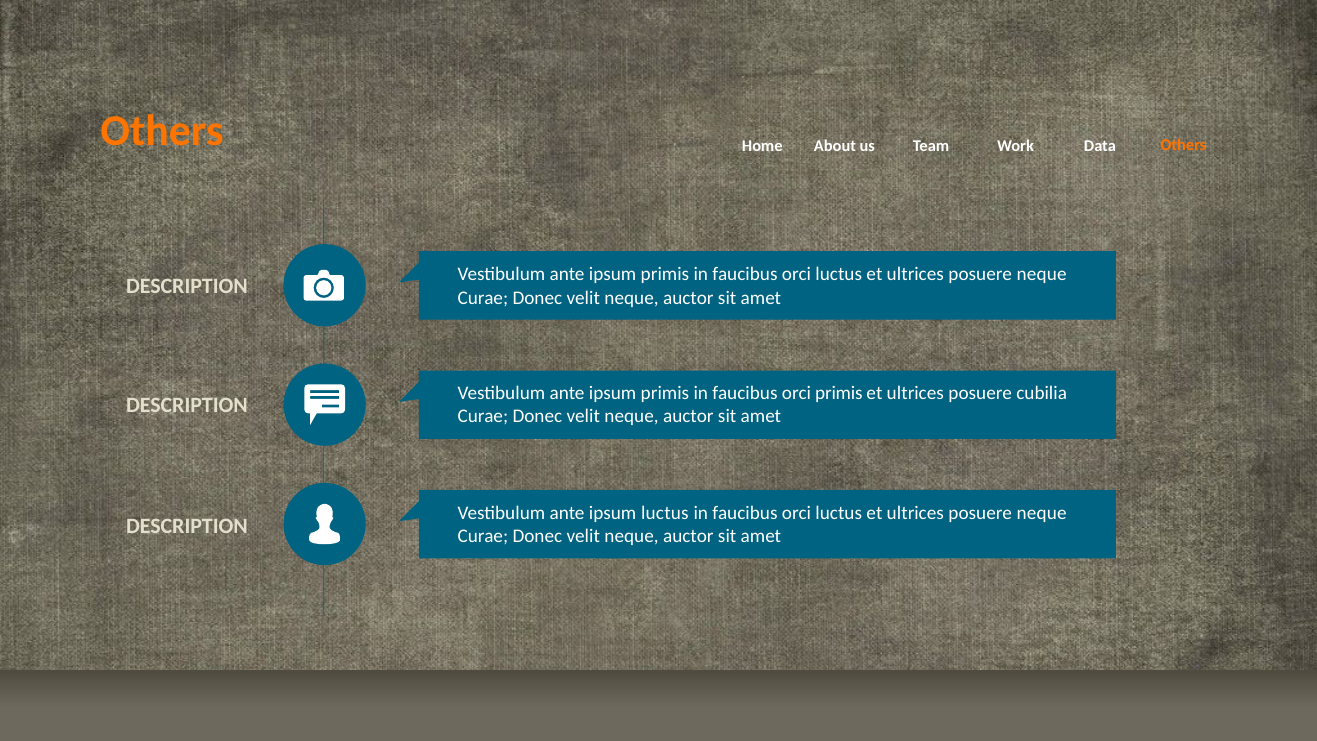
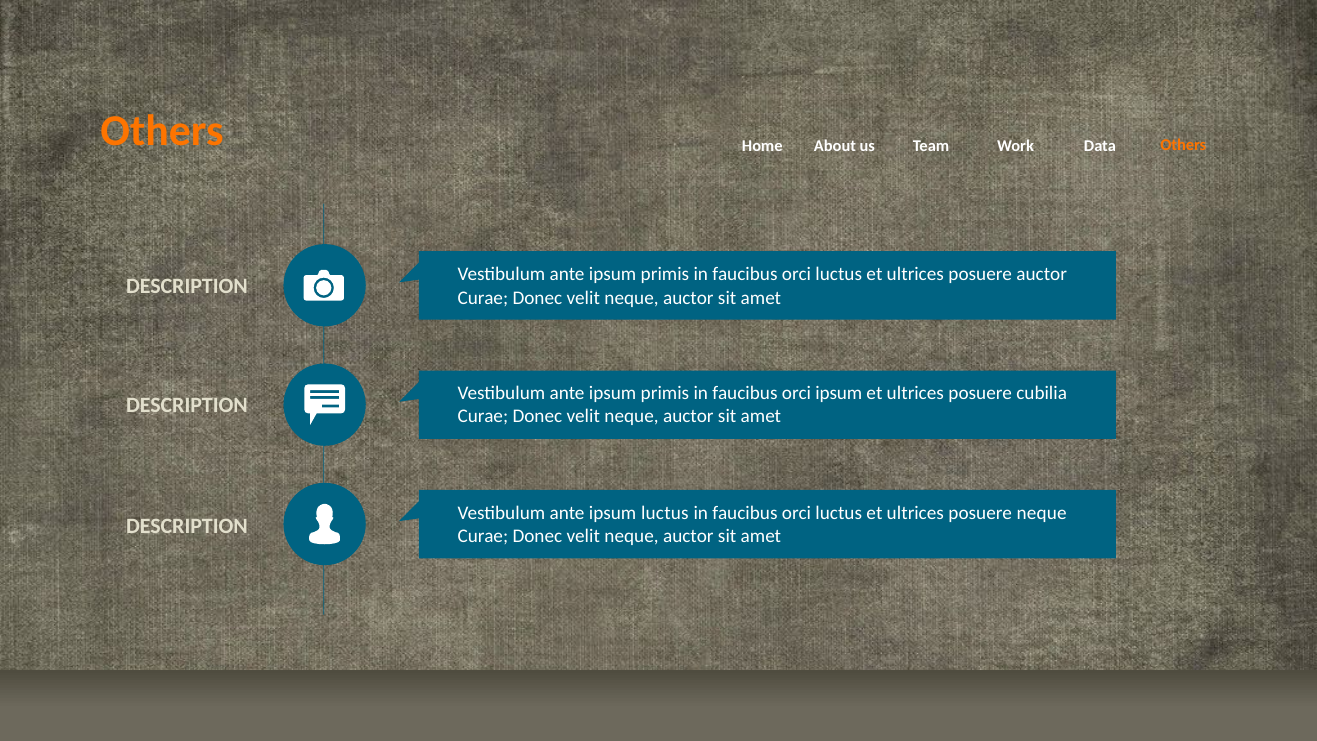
neque: neque -> auctor (1042, 275)
orci primis: primis -> ipsum (839, 393)
